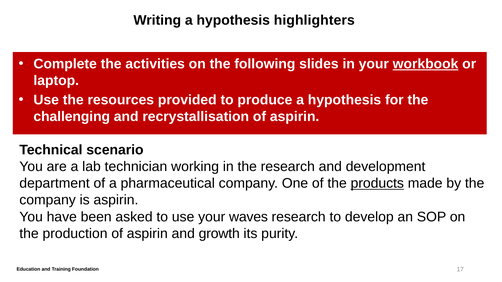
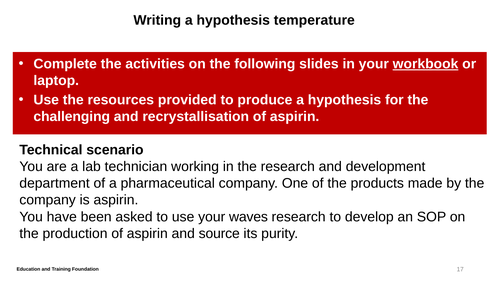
highlighters: highlighters -> temperature (314, 20)
products underline: present -> none (377, 184)
growth: growth -> source (219, 234)
